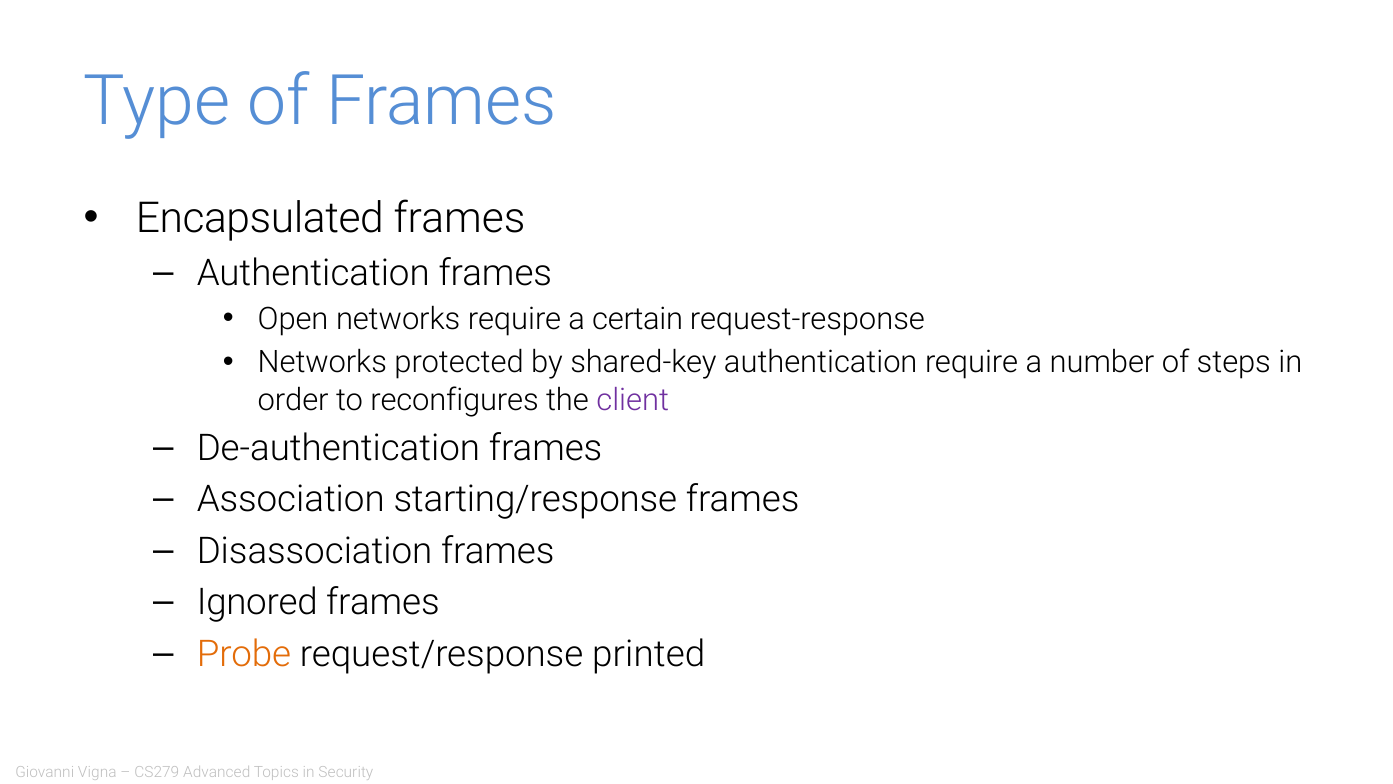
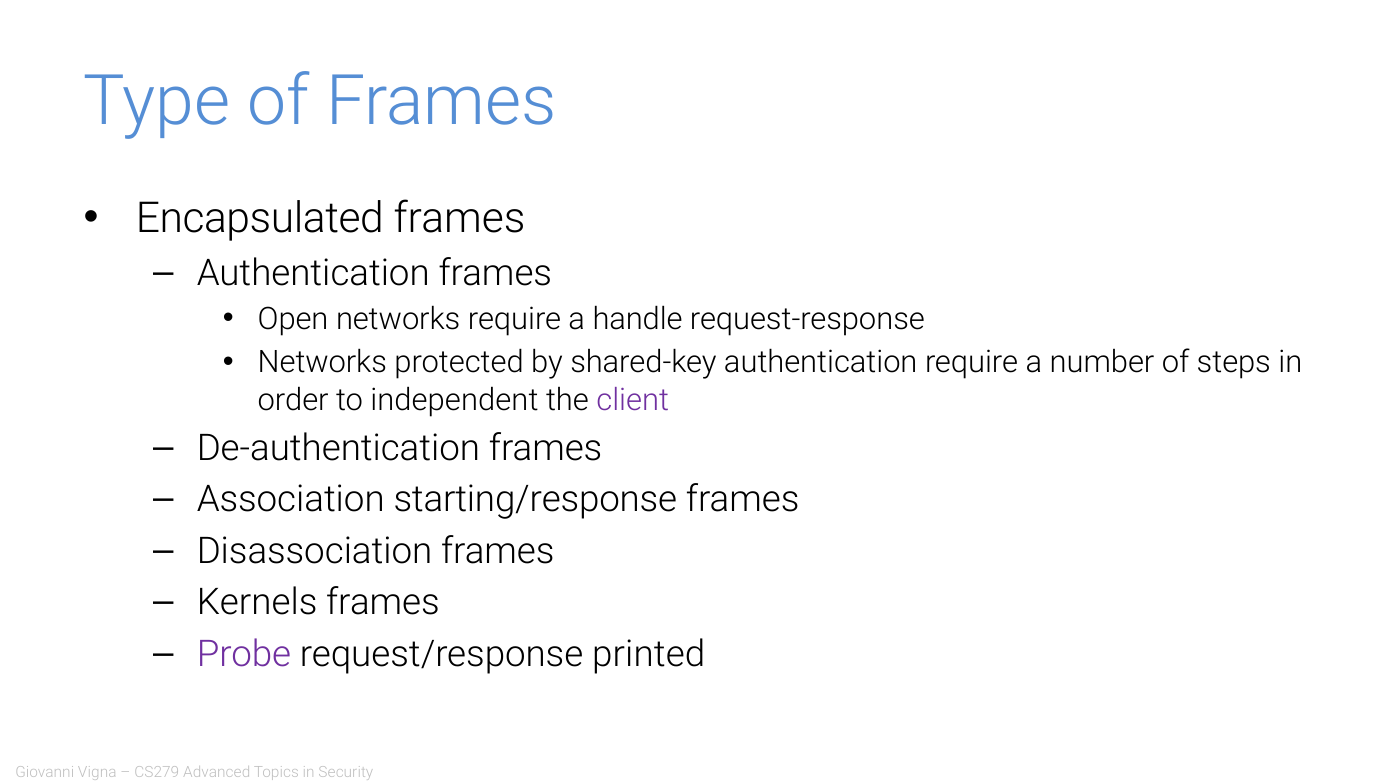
certain: certain -> handle (638, 319)
reconfigures: reconfigures -> independent (454, 400)
Ignored: Ignored -> Kernels (257, 602)
Probe colour: orange -> purple (244, 654)
